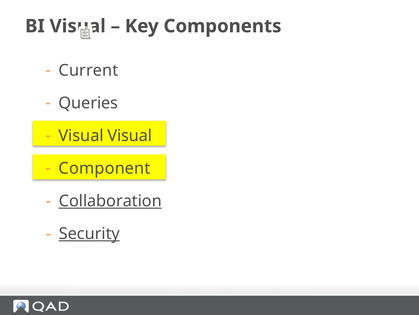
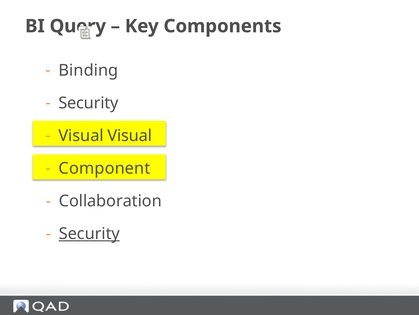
BI Visual: Visual -> Query (78, 26)
Current: Current -> Binding (88, 70)
Queries: Queries -> Security (88, 103)
Collaboration underline: present -> none (110, 201)
